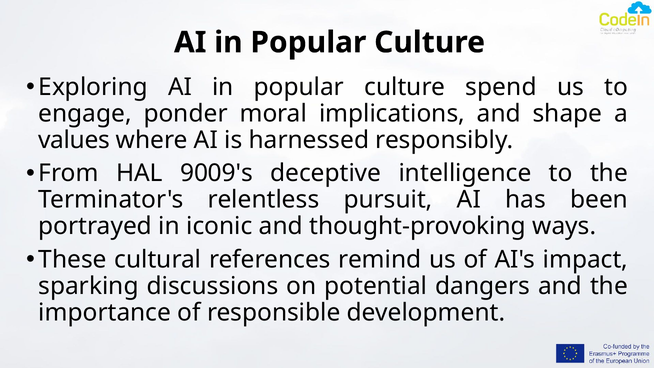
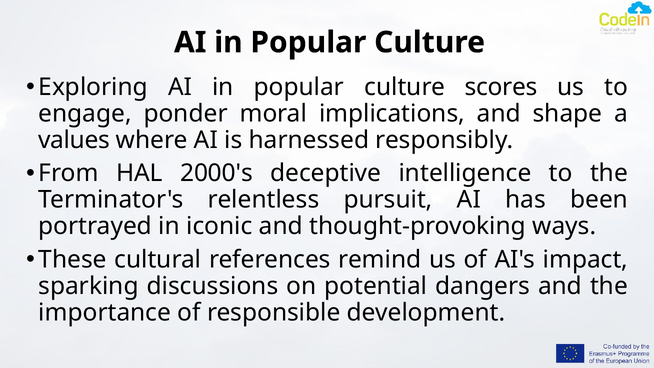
spend: spend -> scores (501, 87)
9009's: 9009's -> 2000's (217, 173)
